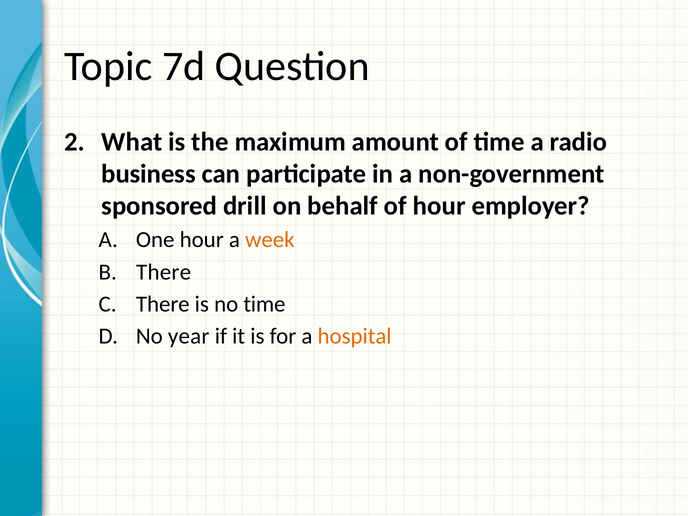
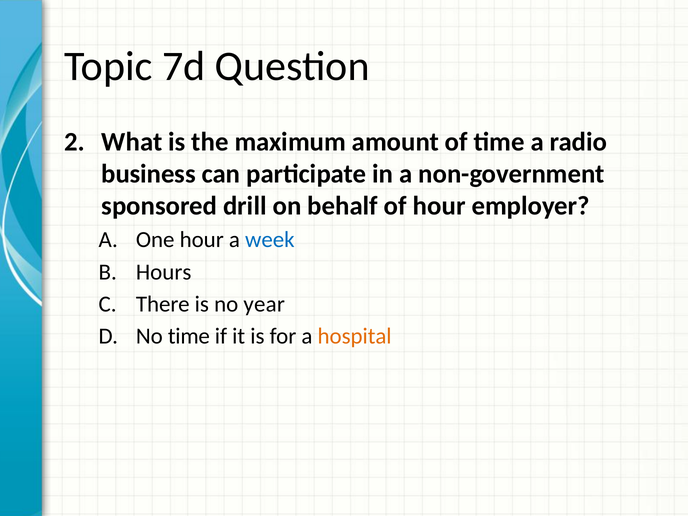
week colour: orange -> blue (270, 240)
There: There -> Hours (164, 272)
no time: time -> year (264, 304)
No year: year -> time (189, 336)
